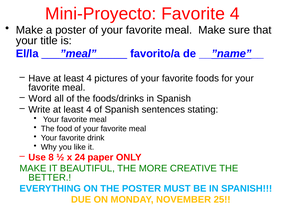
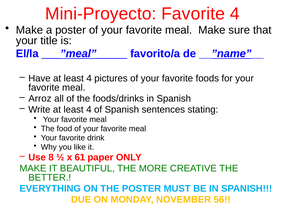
Word: Word -> Arroz (40, 98)
24: 24 -> 61 (80, 157)
25: 25 -> 56 (222, 199)
